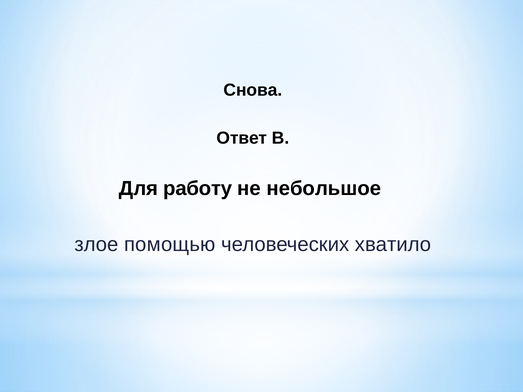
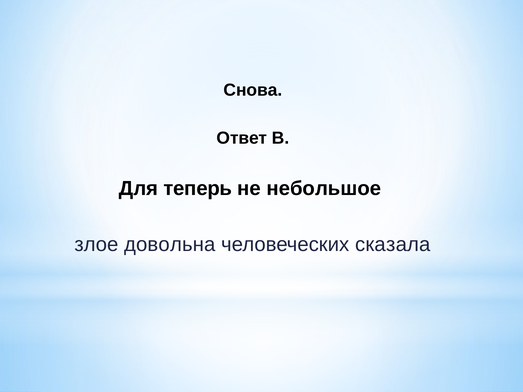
работу: работу -> теперь (198, 189)
помощью: помощью -> довольна (170, 245)
хватило: хватило -> сказала (393, 245)
